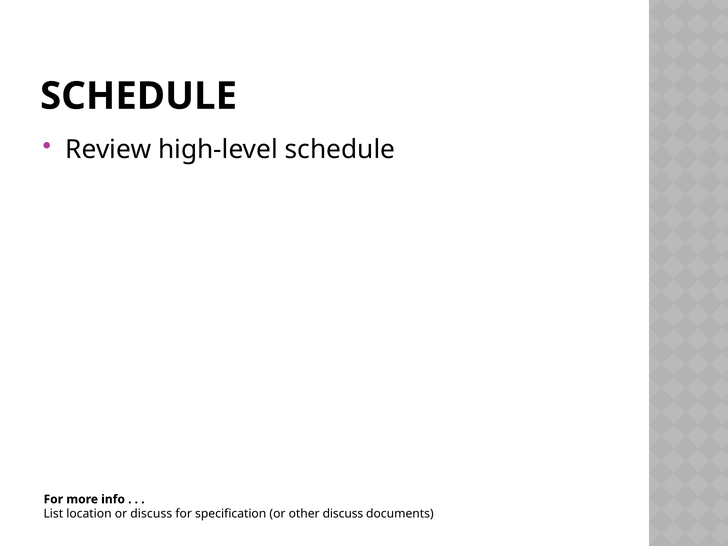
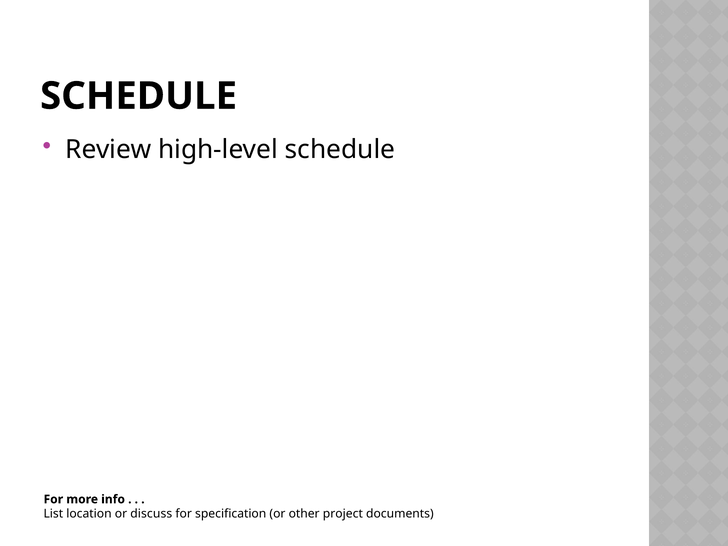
other discuss: discuss -> project (343, 514)
